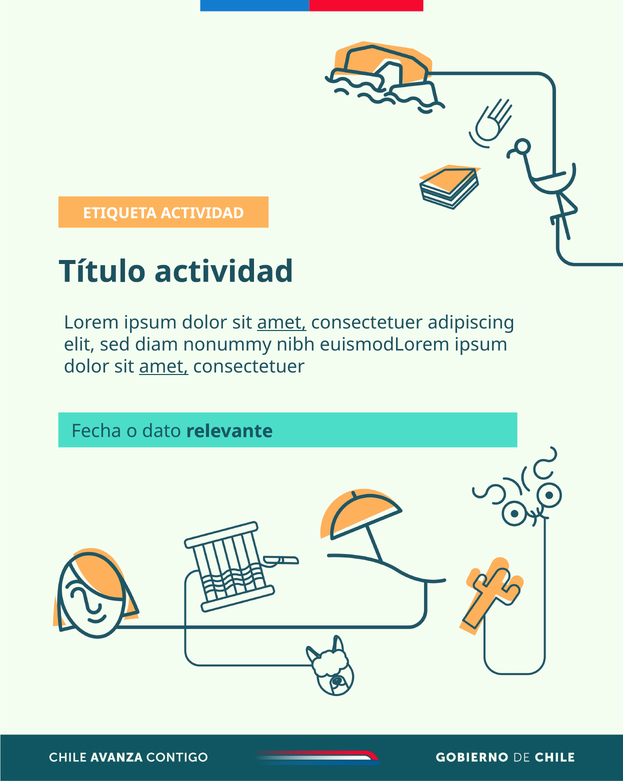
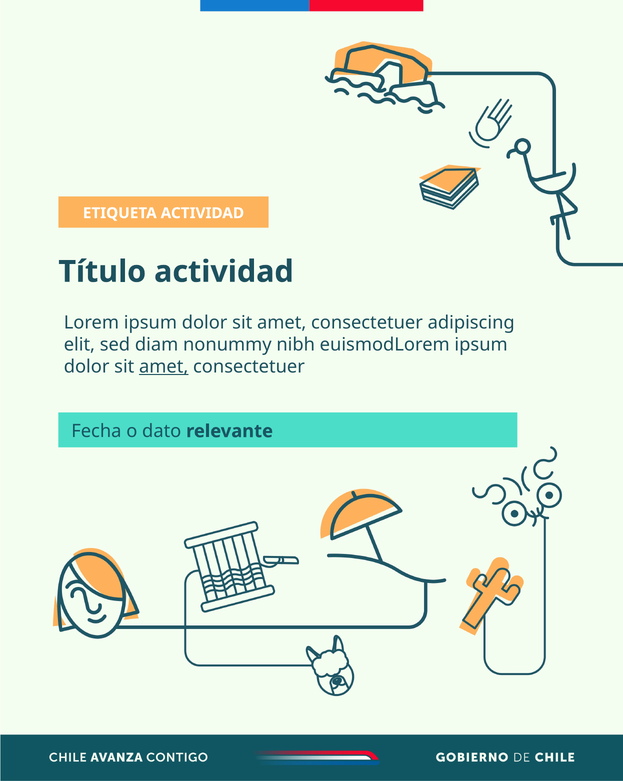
amet underline: present -> none (282, 322)
